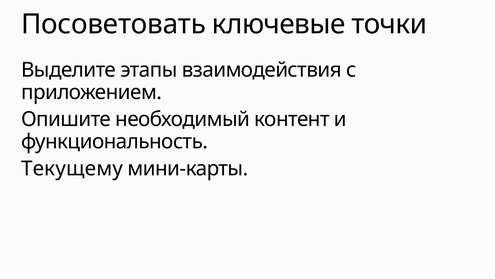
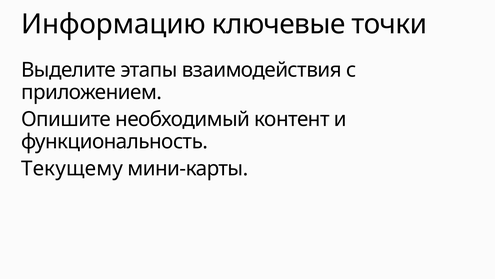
Посоветовать: Посоветовать -> Информацию (113, 24)
